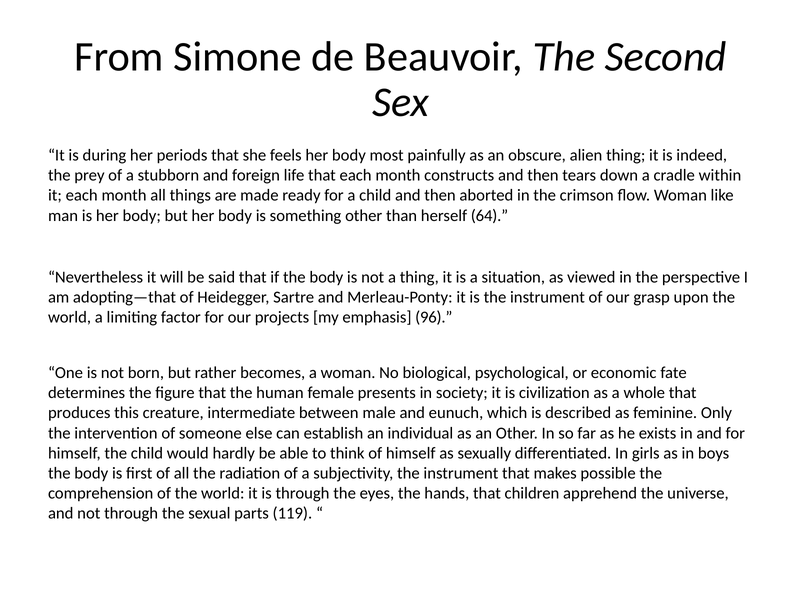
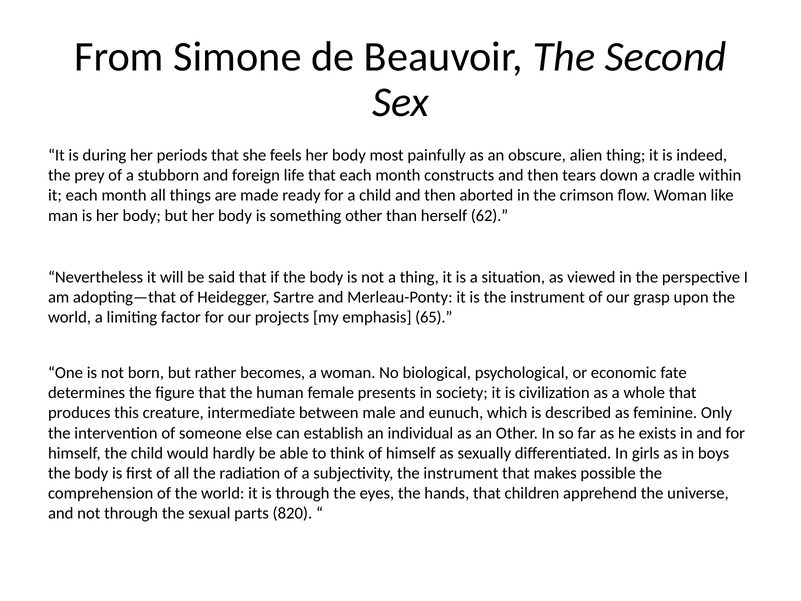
64: 64 -> 62 (490, 215)
96: 96 -> 65 (434, 317)
119: 119 -> 820 (292, 513)
